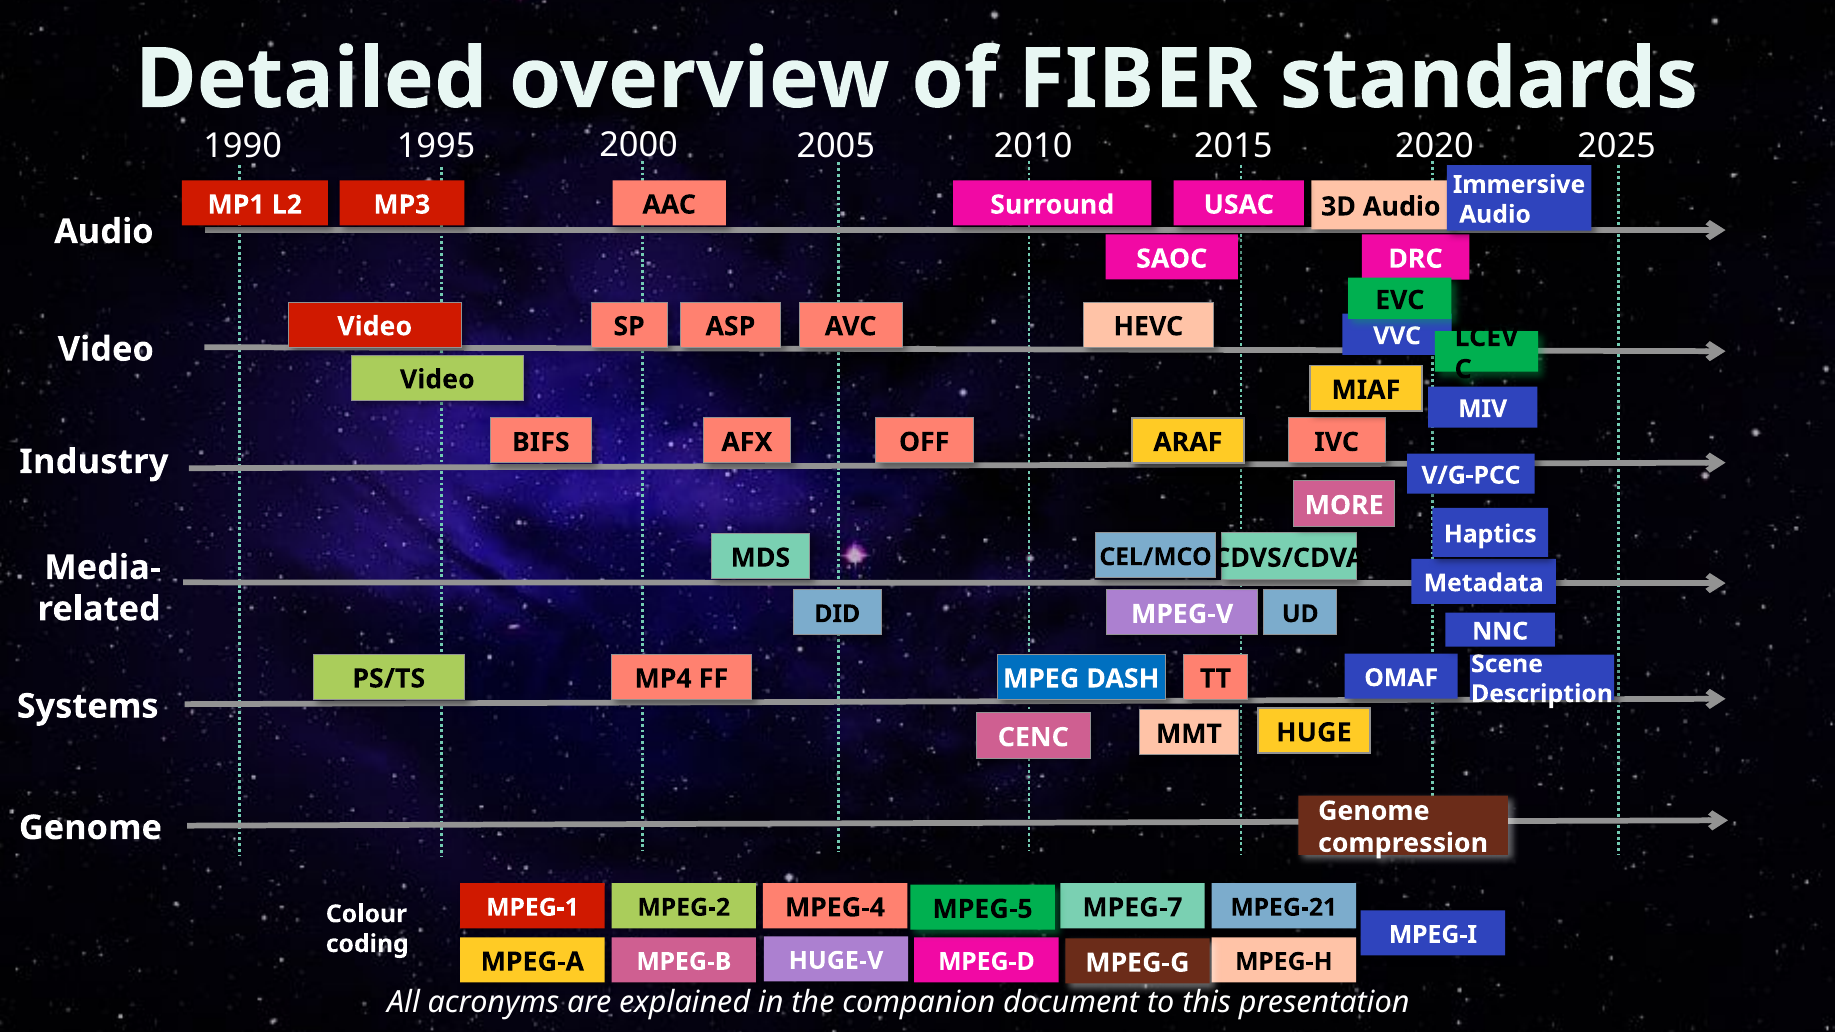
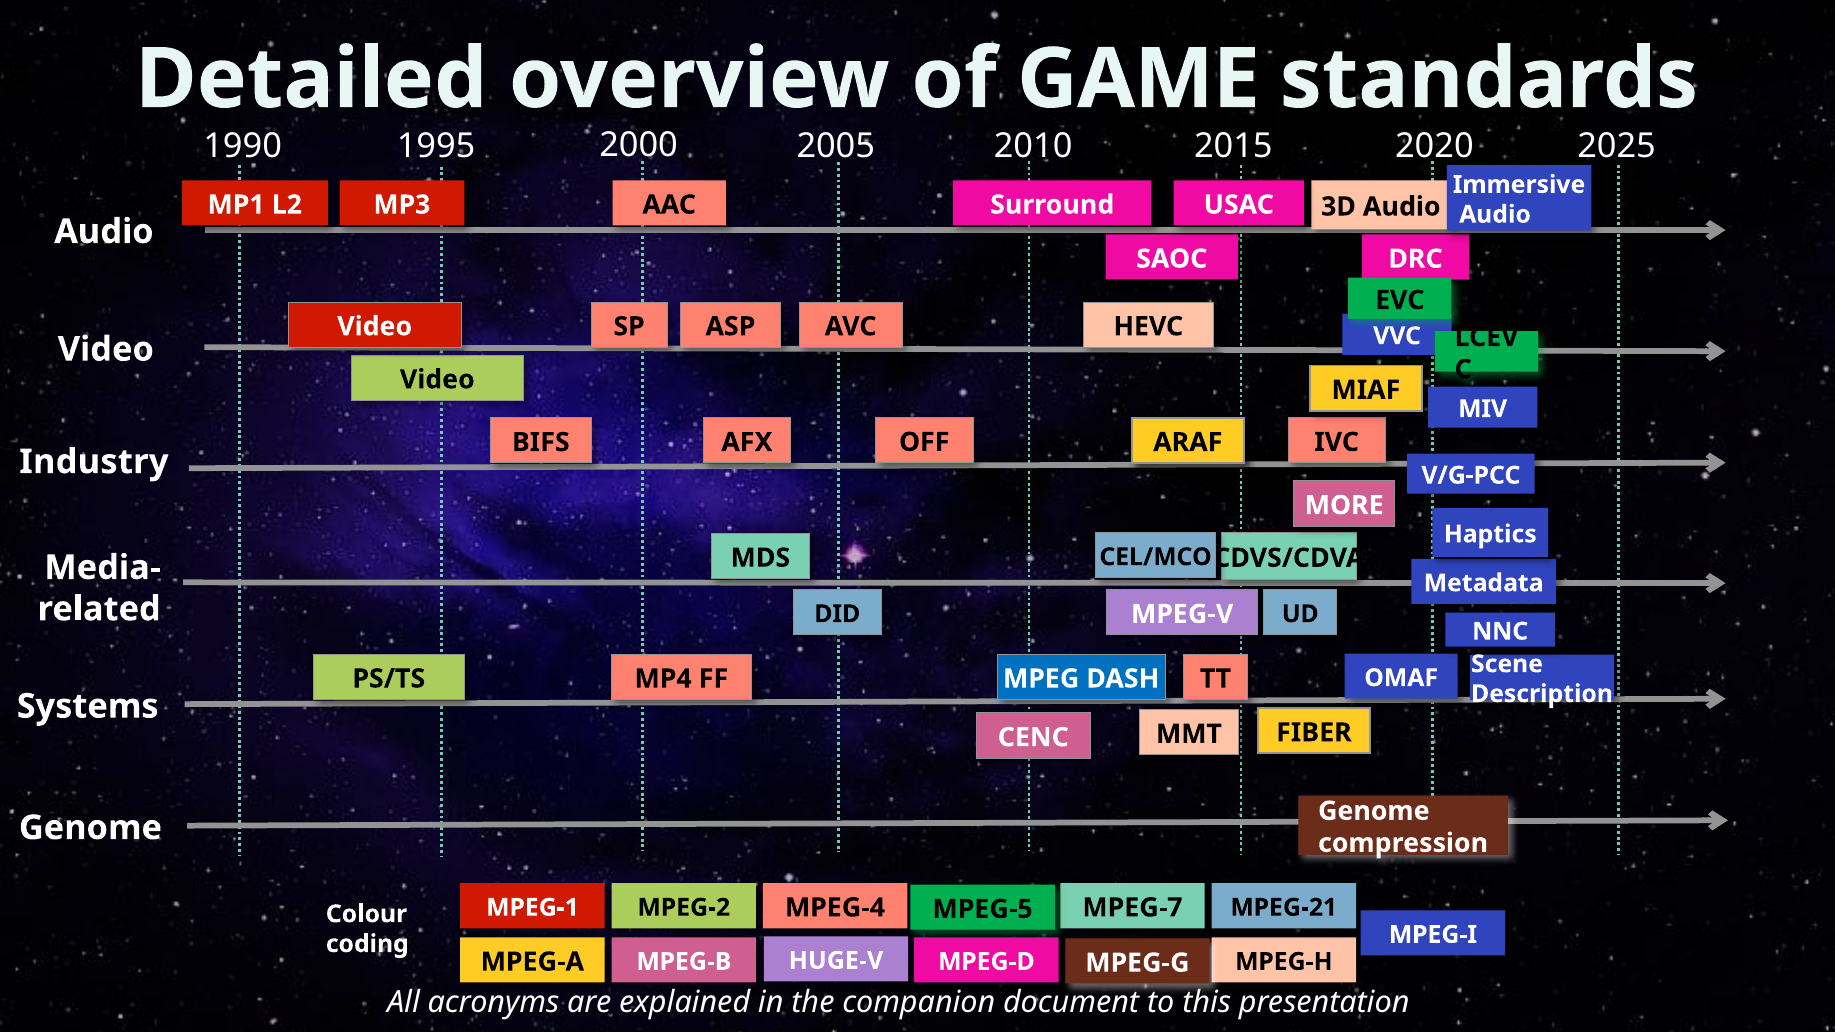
FIBER: FIBER -> GAME (1138, 79)
HUGE: HUGE -> FIBER (1314, 733)
